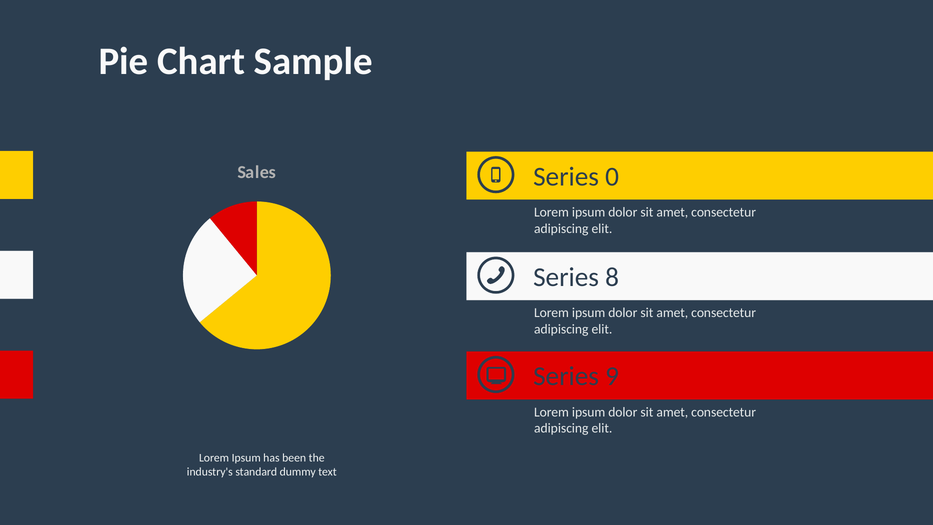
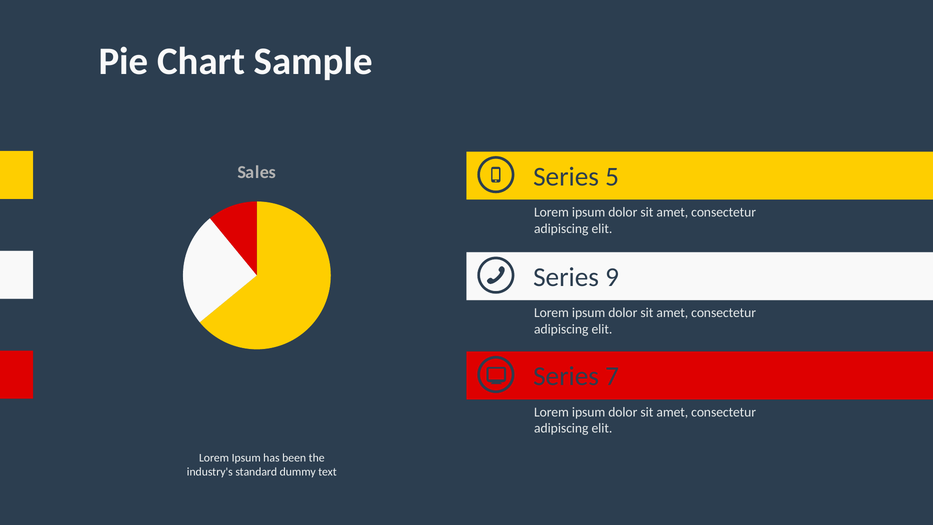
0: 0 -> 5 (612, 177)
8: 8 -> 9 (612, 277)
9: 9 -> 7 (612, 376)
